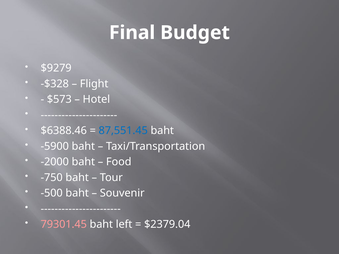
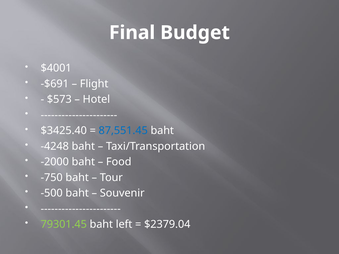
$9279: $9279 -> $4001 (56, 68)
-$328: -$328 -> -$691 (55, 84)
$6388.46: $6388.46 -> $3425.40 (64, 131)
-5900: -5900 -> -4248 (55, 146)
79301.45 colour: pink -> light green (64, 225)
